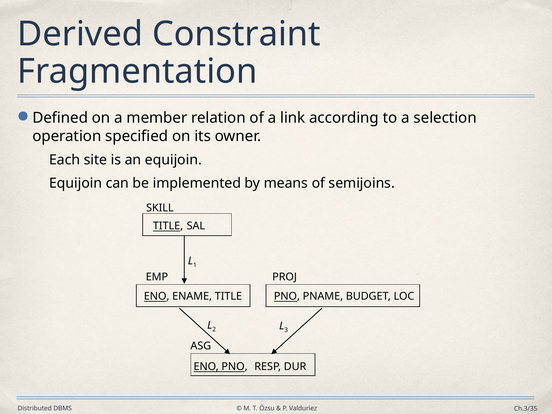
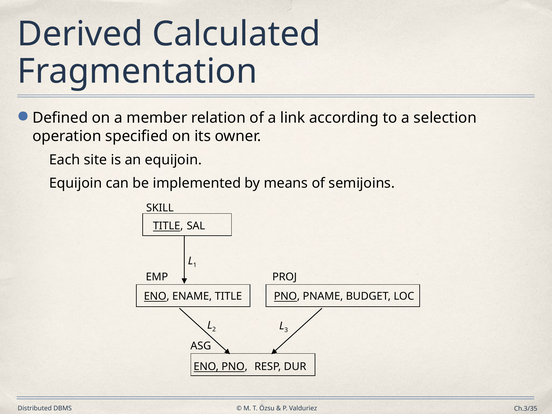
Constraint: Constraint -> Calculated (236, 34)
